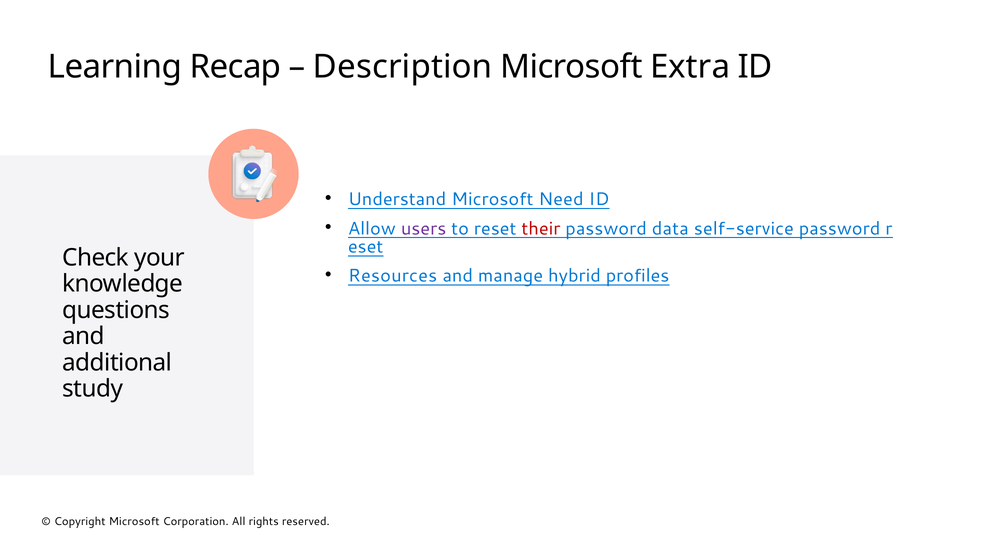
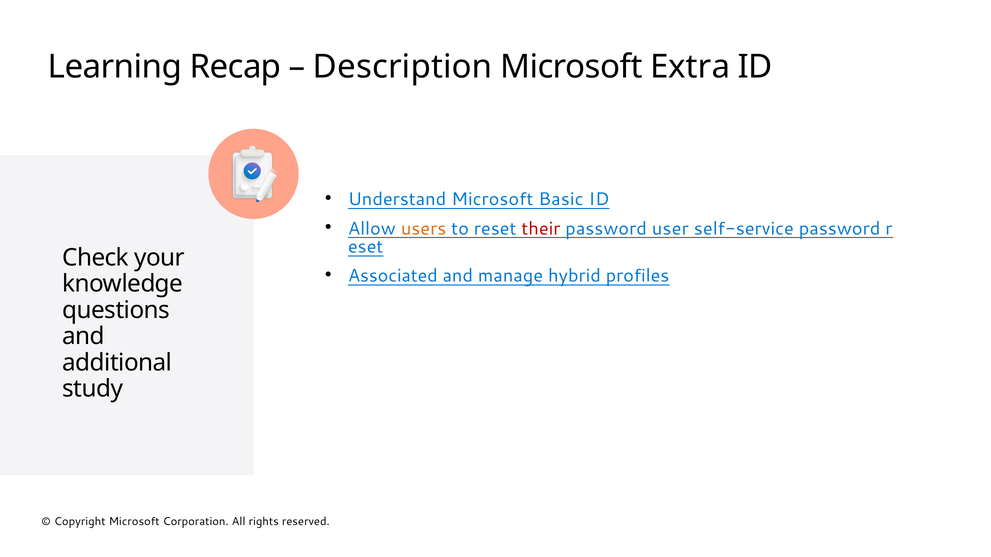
Need: Need -> Basic (561, 199)
users colour: purple -> orange (424, 229)
data: data -> user (670, 229)
Resources: Resources -> Associated (393, 276)
